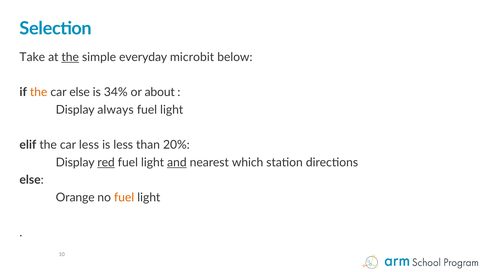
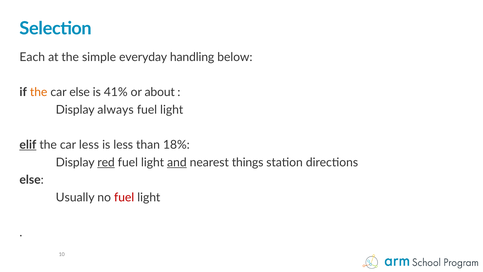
Take: Take -> Each (32, 57)
the underline: present -> none (70, 57)
microbit: microbit -> handling (192, 57)
34%: 34% -> 41% (116, 92)
elif underline: none -> present (28, 145)
20%: 20% -> 18% (176, 145)
which: which -> things (248, 162)
Orange: Orange -> Usually (75, 197)
fuel colour: orange -> red (124, 197)
